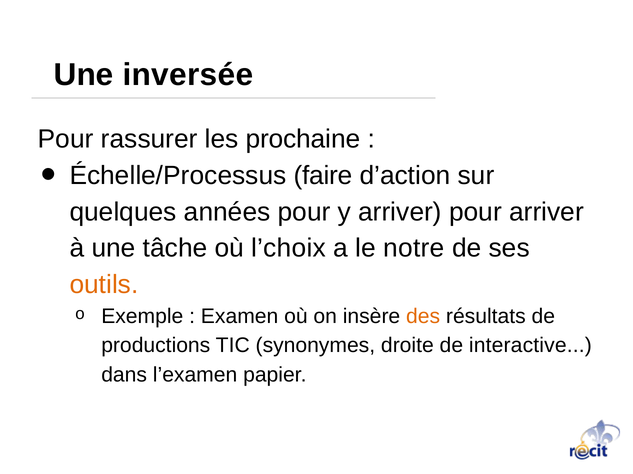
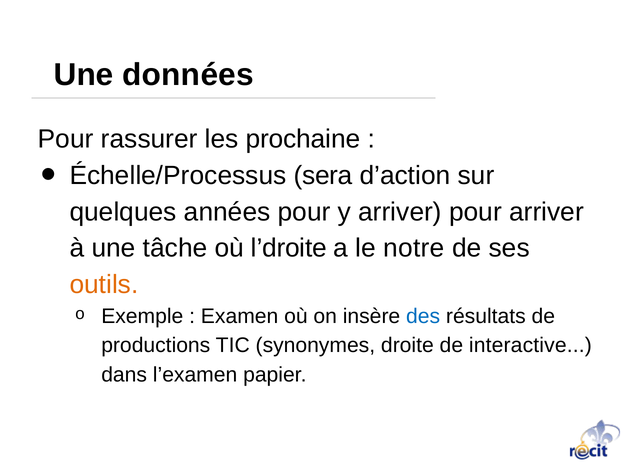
inversée: inversée -> données (188, 75)
faire: faire -> sera (323, 176)
l’choix: l’choix -> l’droite (289, 249)
des colour: orange -> blue (423, 317)
